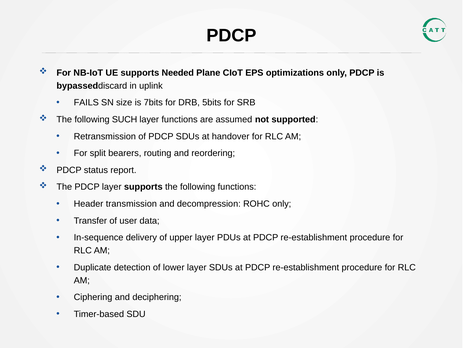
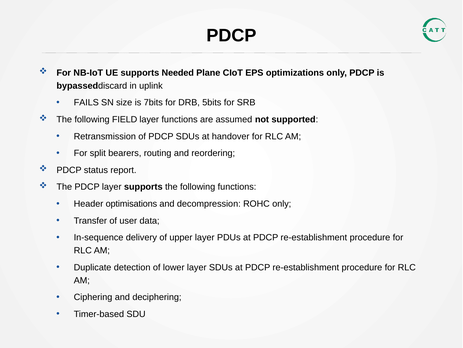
SUCH: SUCH -> FIELD (125, 119)
transmission: transmission -> optimisations (131, 203)
